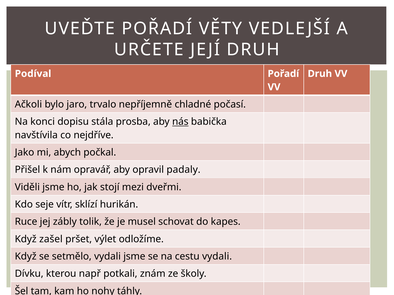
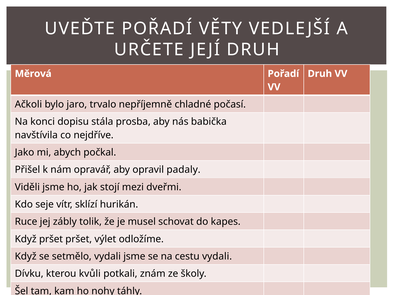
Podíval: Podíval -> Měrová (33, 74)
nás underline: present -> none (180, 122)
Když zašel: zašel -> pršet (51, 239)
např: např -> kvůli (90, 274)
